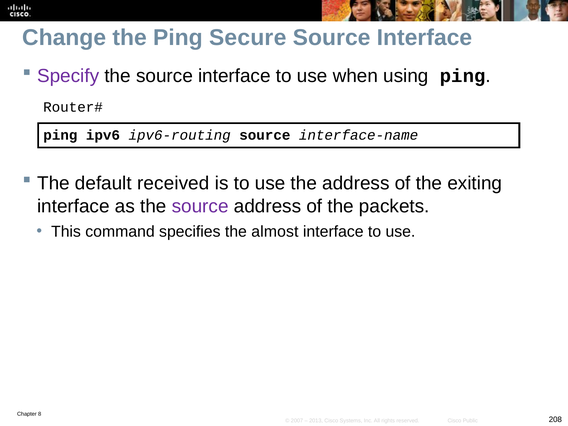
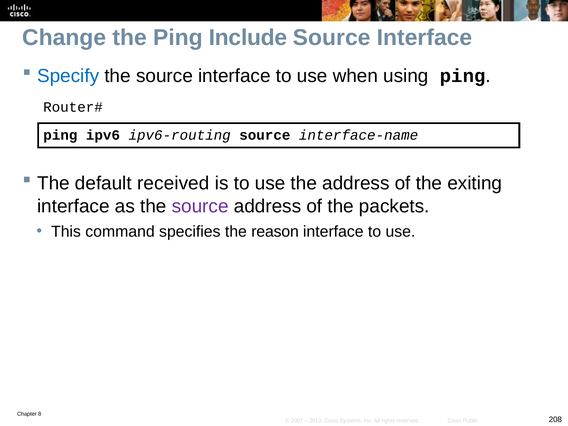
Secure: Secure -> Include (248, 38)
Specify colour: purple -> blue (68, 76)
almost: almost -> reason (275, 231)
